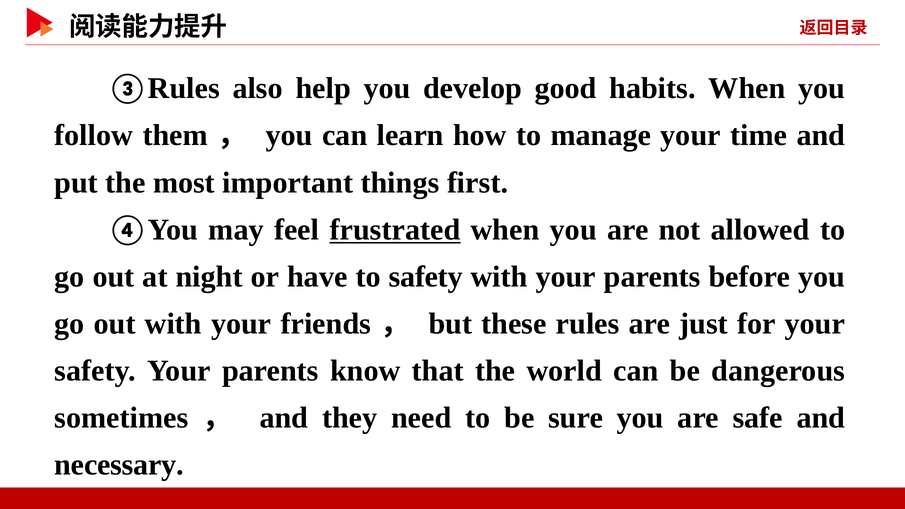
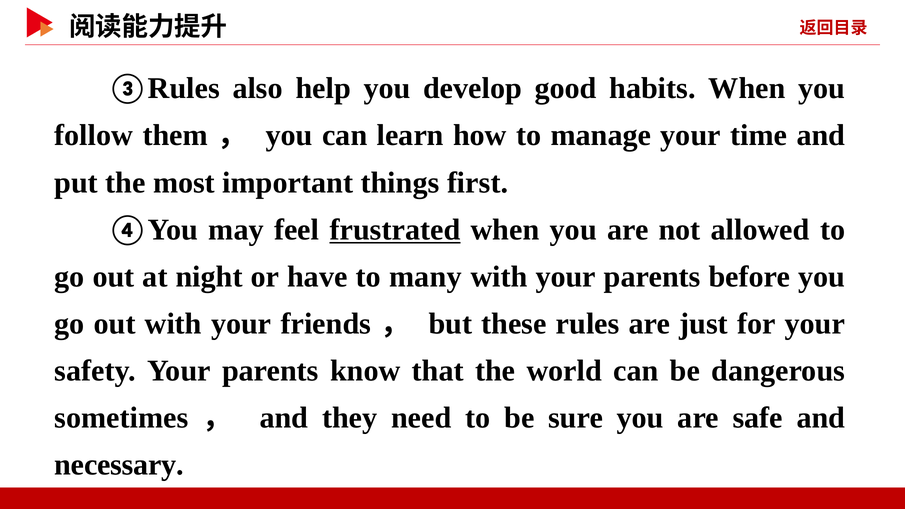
to safety: safety -> many (425, 277)
